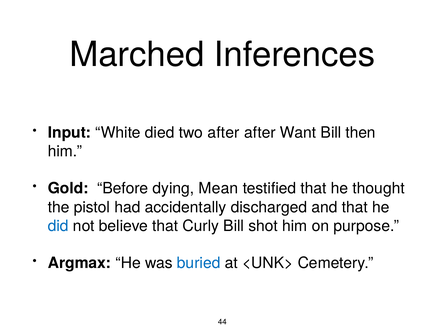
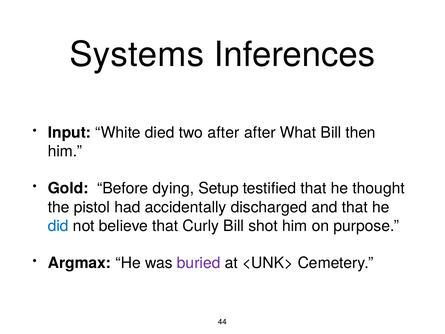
Marched: Marched -> Systems (137, 55)
Want: Want -> What (298, 133)
Mean: Mean -> Setup (219, 188)
buried colour: blue -> purple (199, 263)
